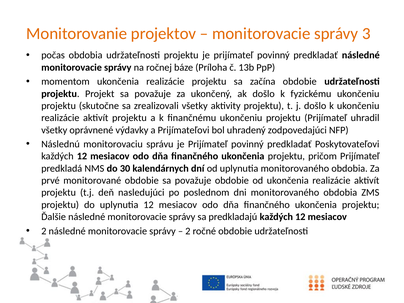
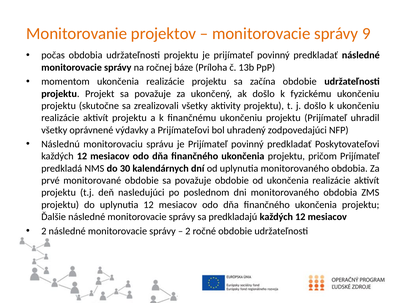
3: 3 -> 9 (366, 34)
